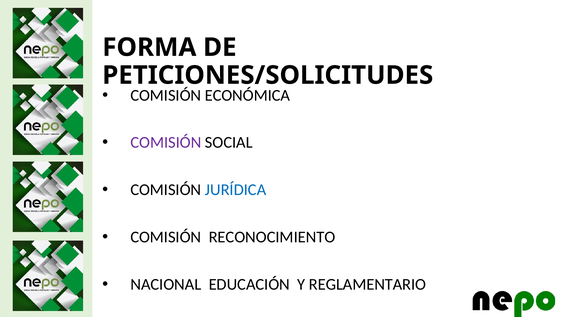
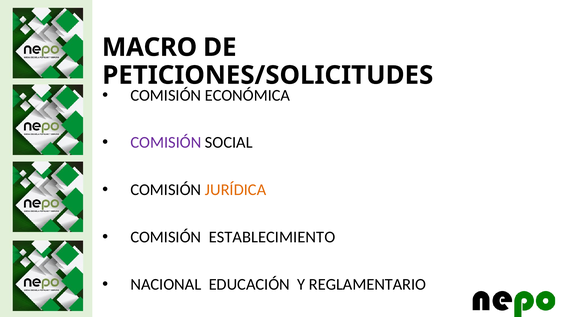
FORMA: FORMA -> MACRO (149, 47)
JURÍDICA colour: blue -> orange (236, 190)
RECONOCIMIENTO: RECONOCIMIENTO -> ESTABLECIMIENTO (272, 237)
